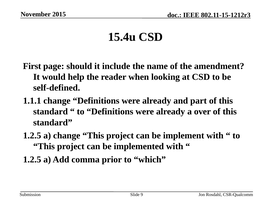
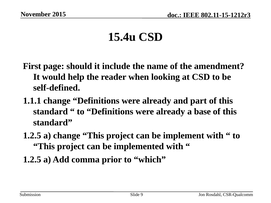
over: over -> base (202, 112)
